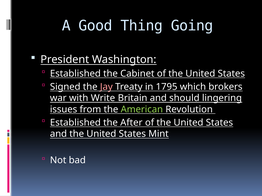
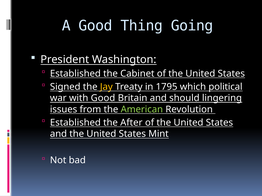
Jay colour: pink -> yellow (106, 87)
brokers: brokers -> political (225, 87)
with Write: Write -> Good (103, 98)
